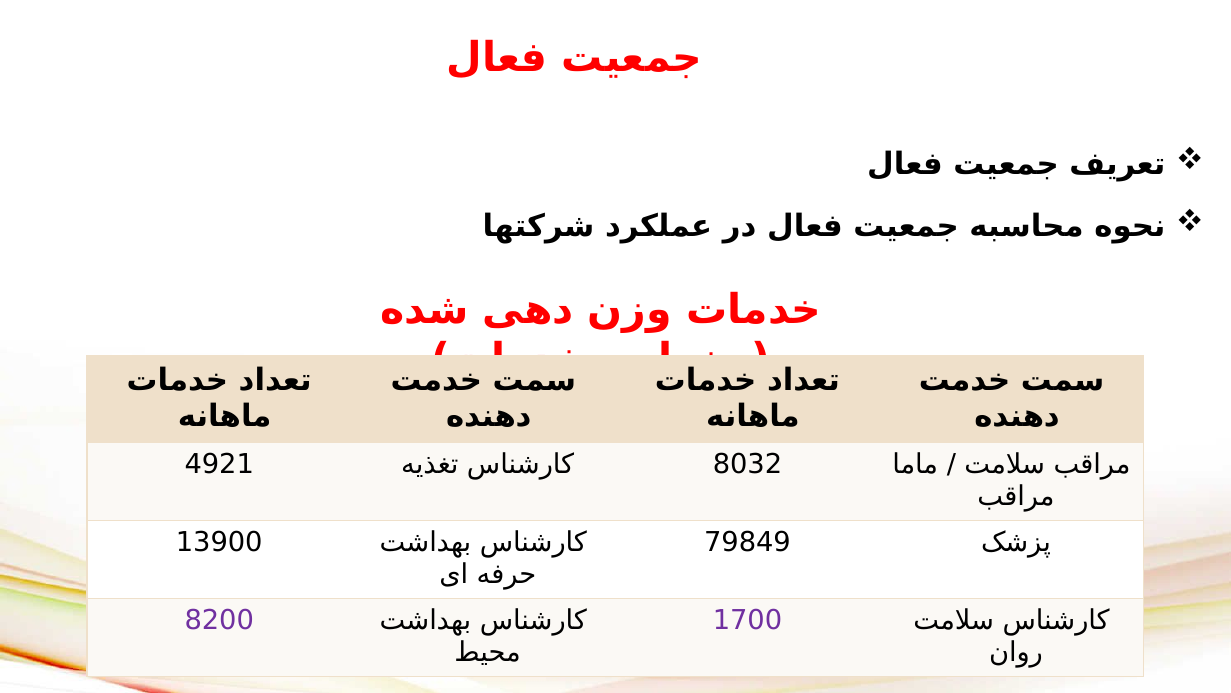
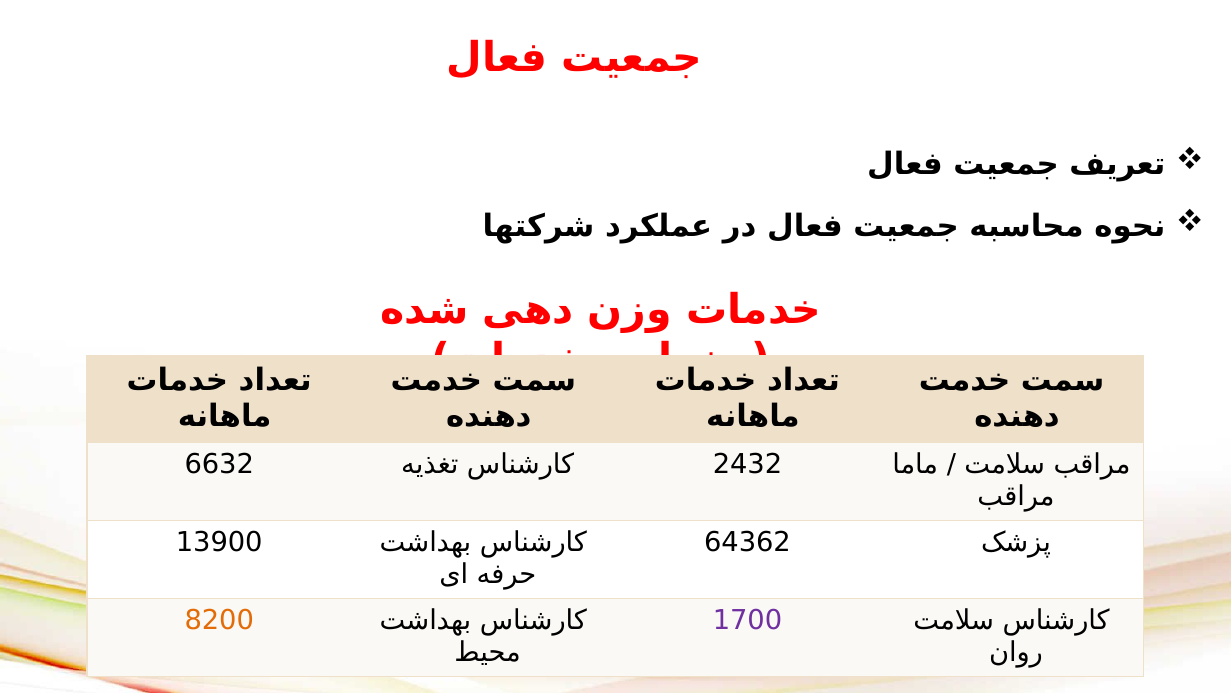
4921: 4921 -> 6632 (219, 465)
8032: 8032 -> 2432 (748, 465)
79849: 79849 -> 64362 (748, 543)
8200 colour: purple -> orange (219, 620)
